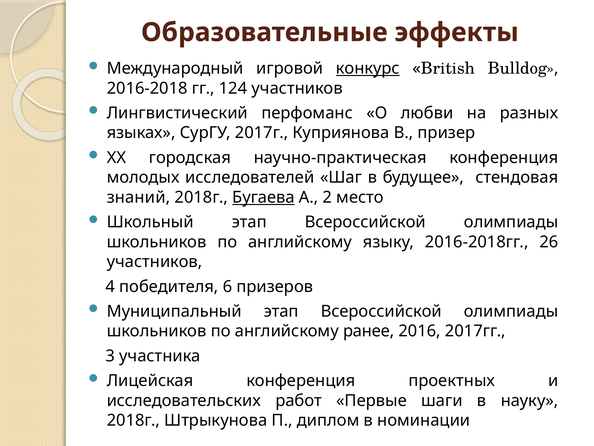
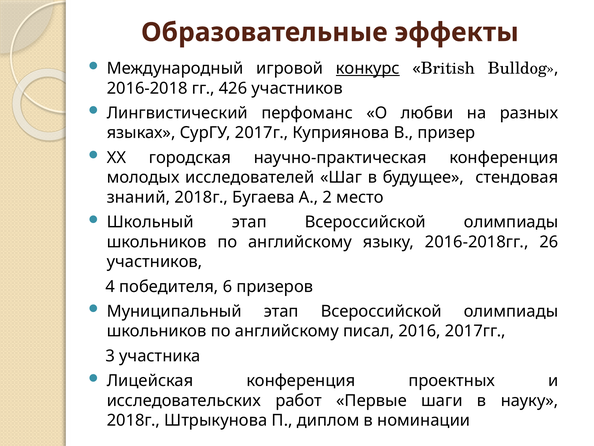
124: 124 -> 426 (233, 88)
Бугаева underline: present -> none (263, 197)
ранее: ранее -> писал (369, 331)
